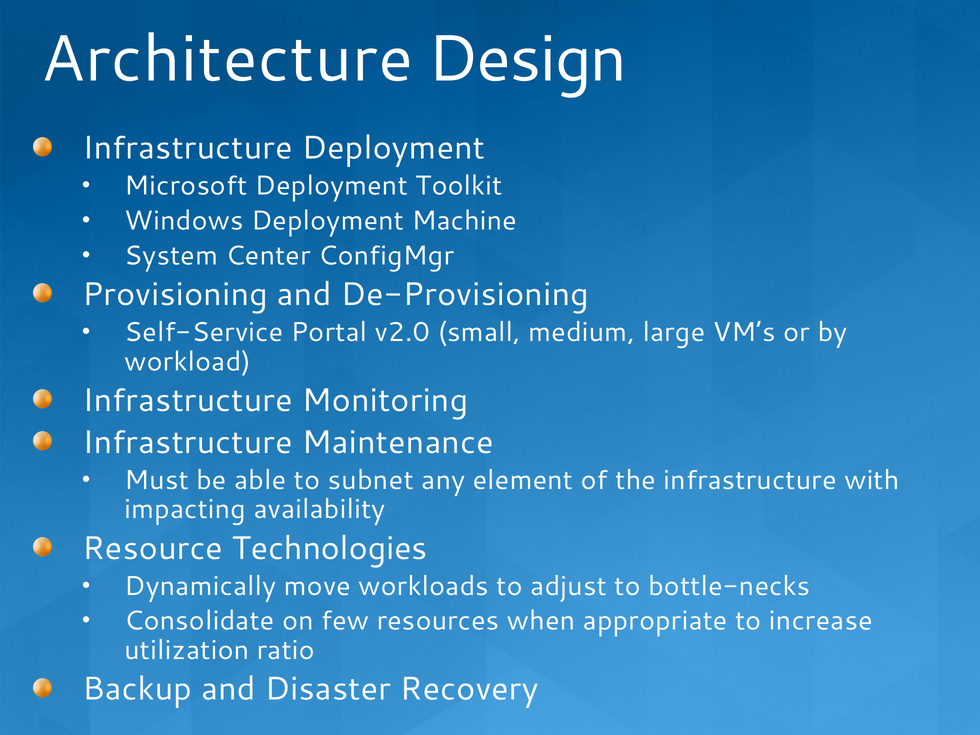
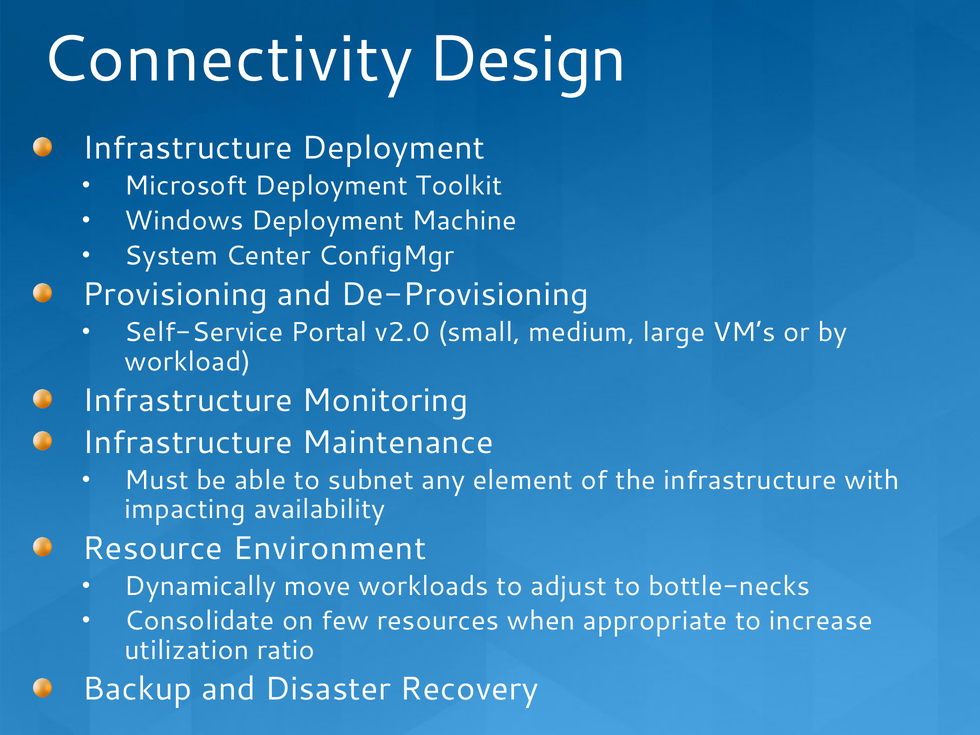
Architecture: Architecture -> Connectivity (227, 59)
Technologies: Technologies -> Environment (329, 548)
